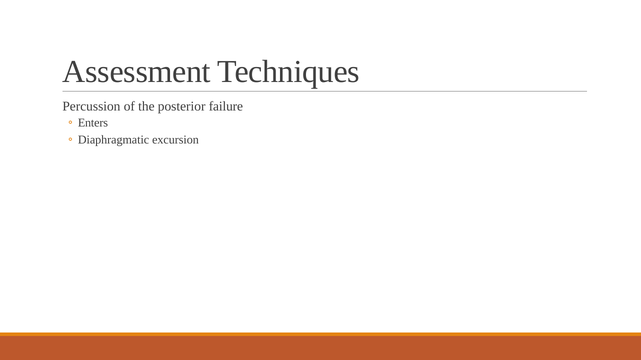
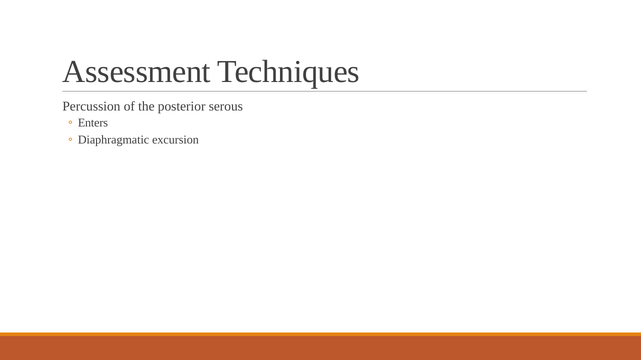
failure: failure -> serous (226, 107)
